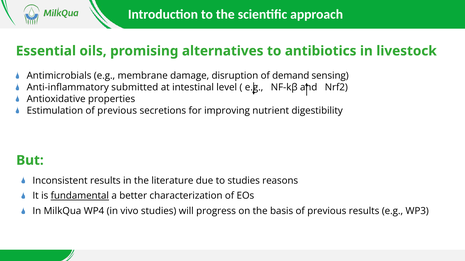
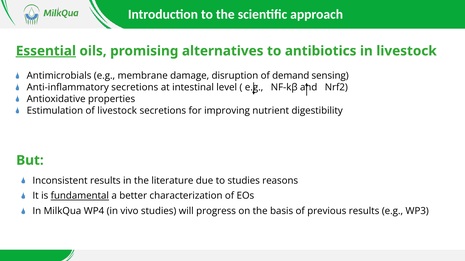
Essential underline: none -> present (46, 51)
Anti-inflammatory submitted: submitted -> secretions (135, 88)
Estimulation of previous: previous -> livestock (117, 111)
